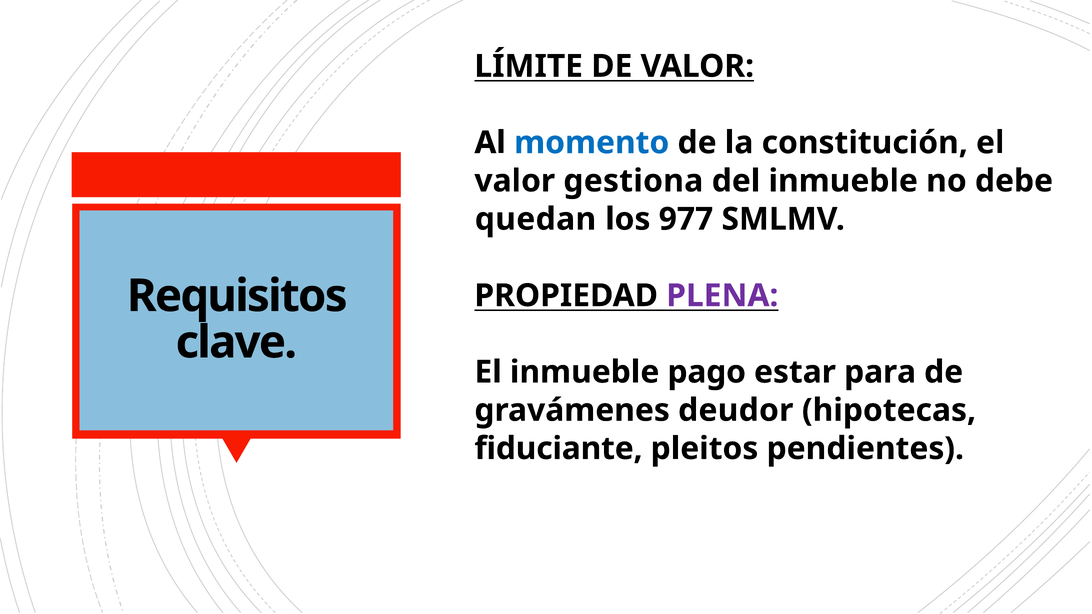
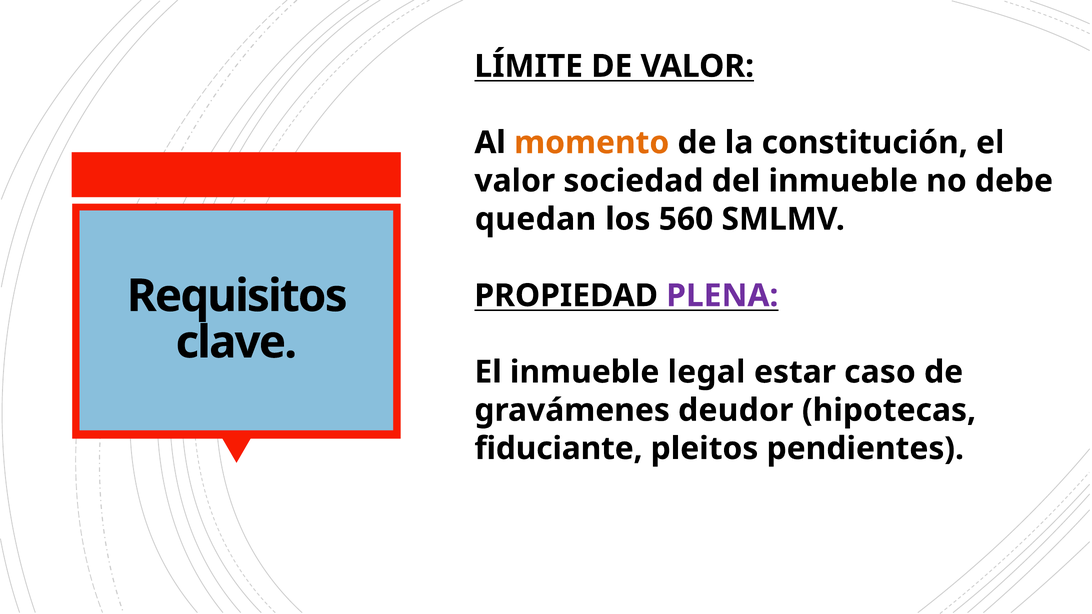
momento colour: blue -> orange (592, 143)
gestiona: gestiona -> sociedad (633, 181)
977: 977 -> 560 (686, 219)
pago: pago -> legal (707, 372)
para: para -> caso (880, 372)
